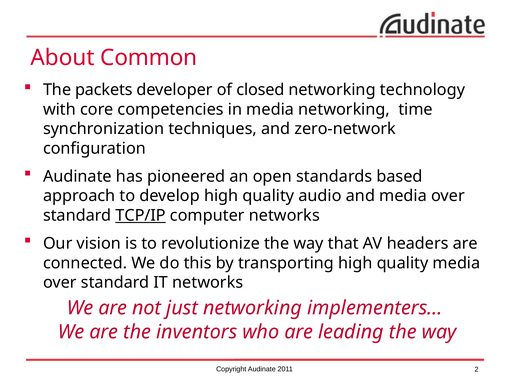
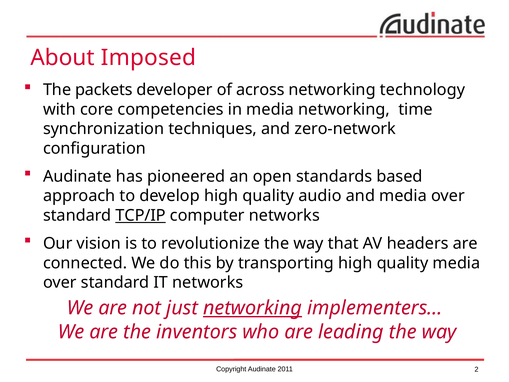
Common: Common -> Imposed (148, 58)
closed: closed -> across (260, 90)
networking underline: none -> present (253, 308)
